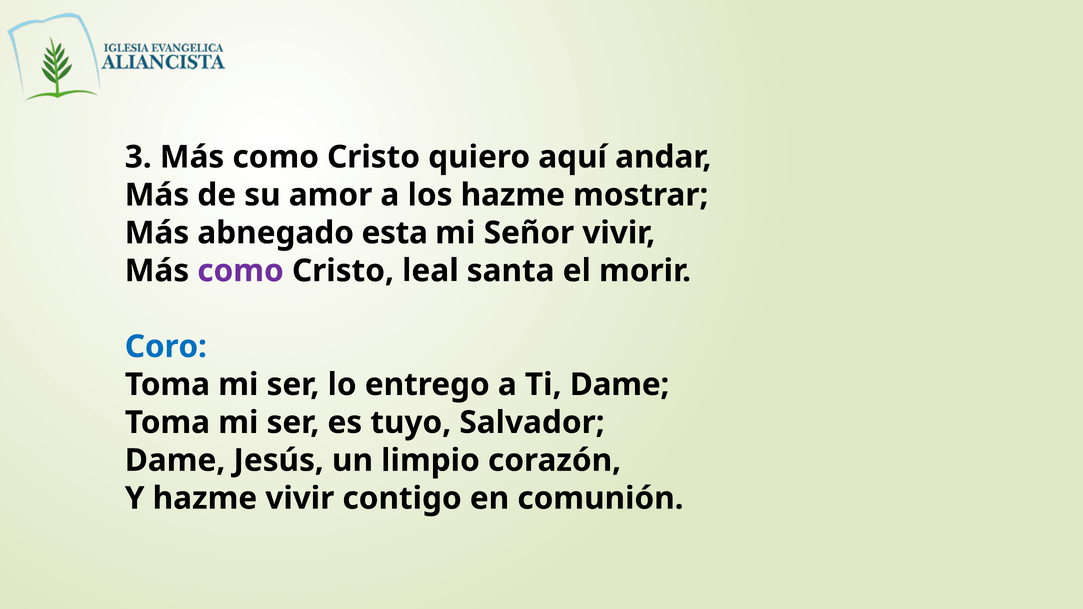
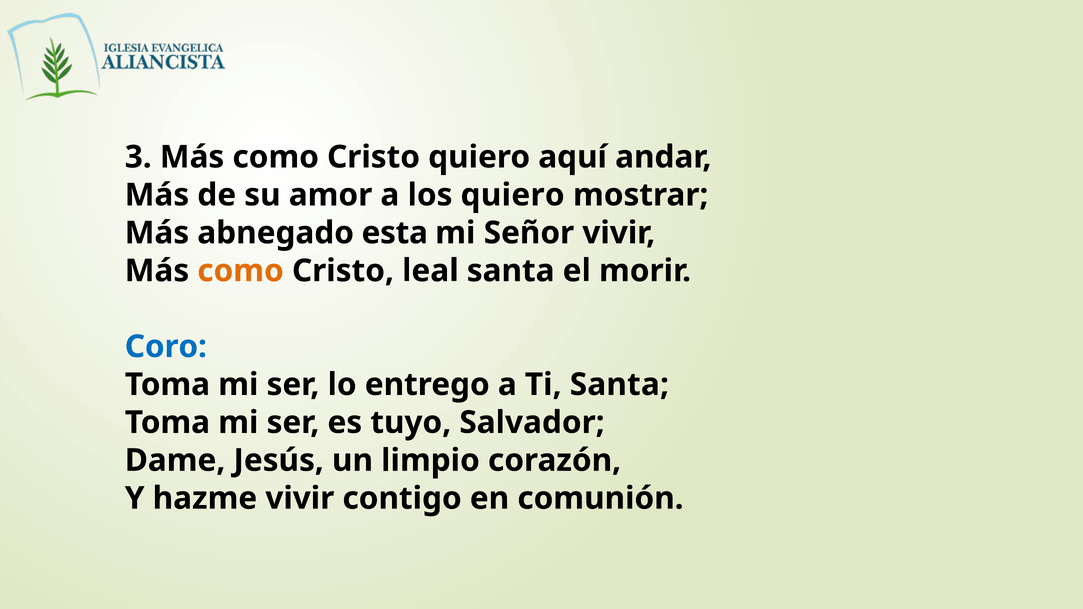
los hazme: hazme -> quiero (513, 195)
como colour: purple -> orange (241, 271)
Ti Dame: Dame -> Santa (619, 385)
